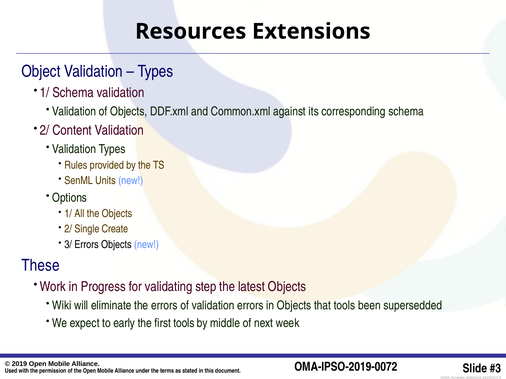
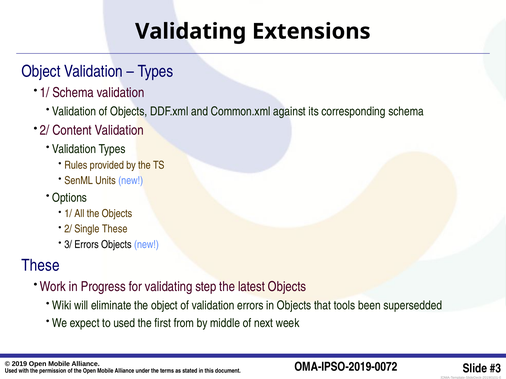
Resources: Resources -> Validating (191, 31)
Single Create: Create -> These (115, 229)
the errors: errors -> object (164, 306)
to early: early -> used (124, 324)
first tools: tools -> from (184, 324)
